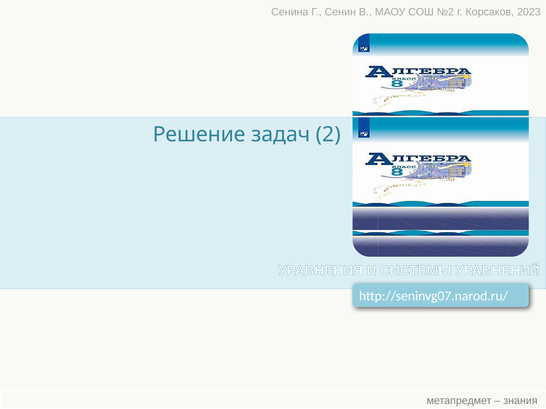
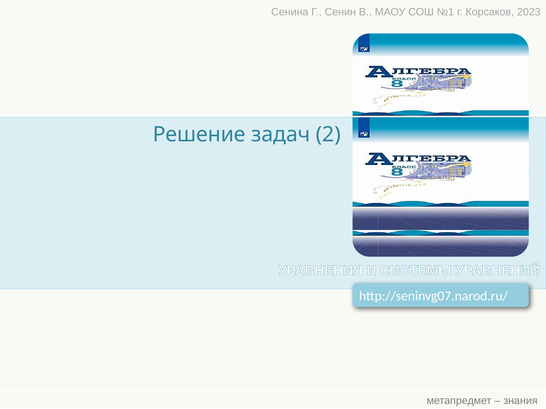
№2: №2 -> №1 (445, 12)
